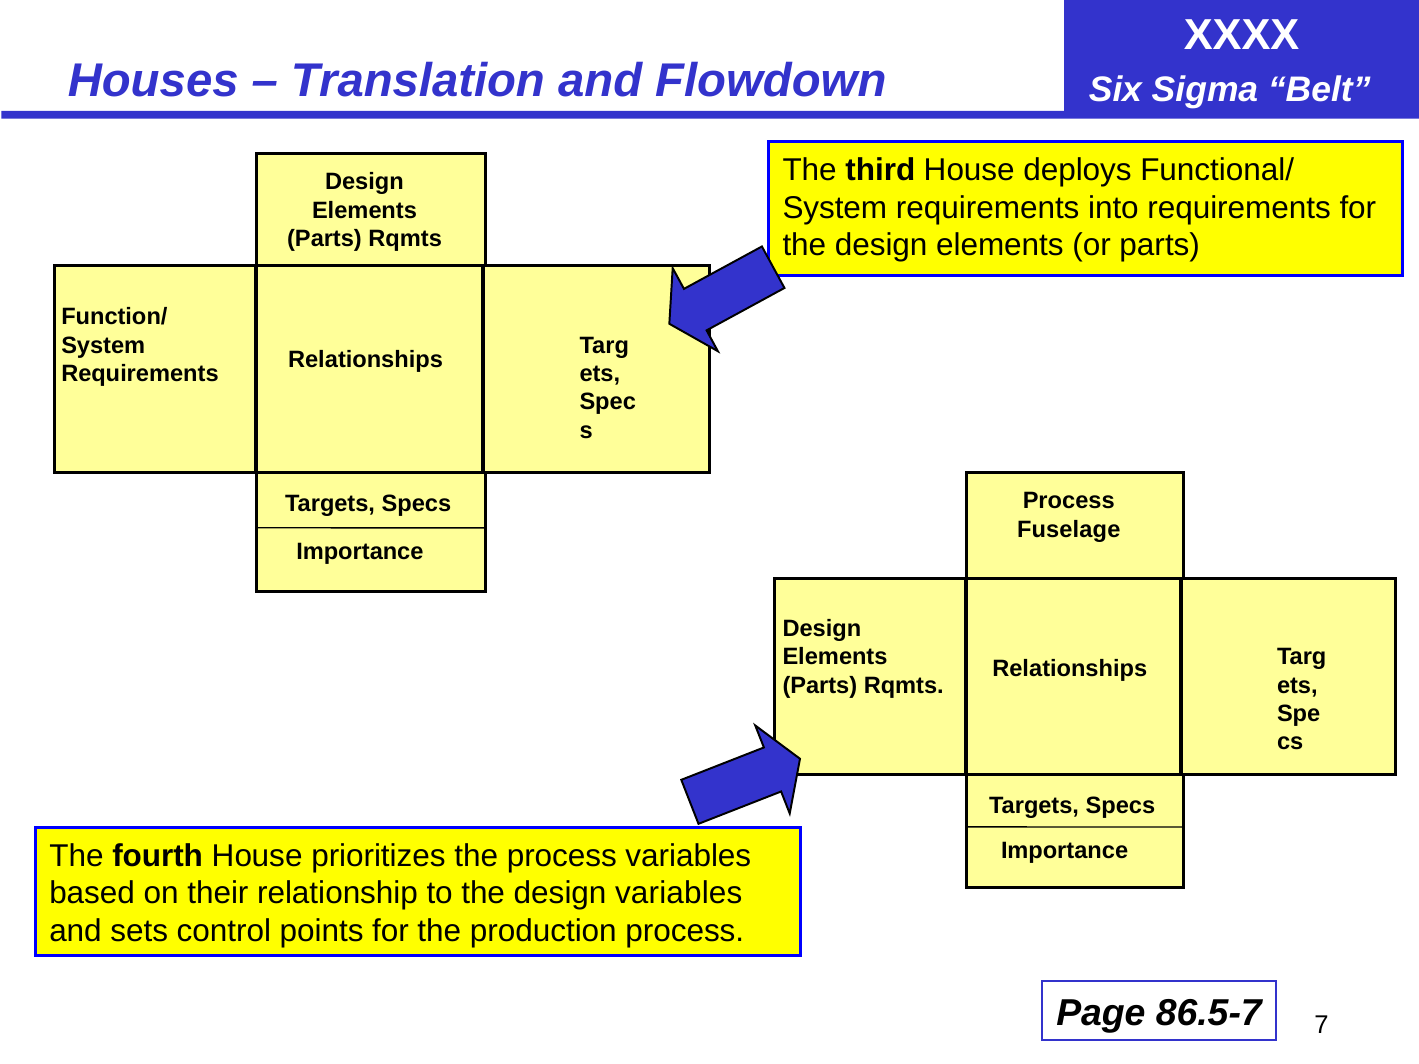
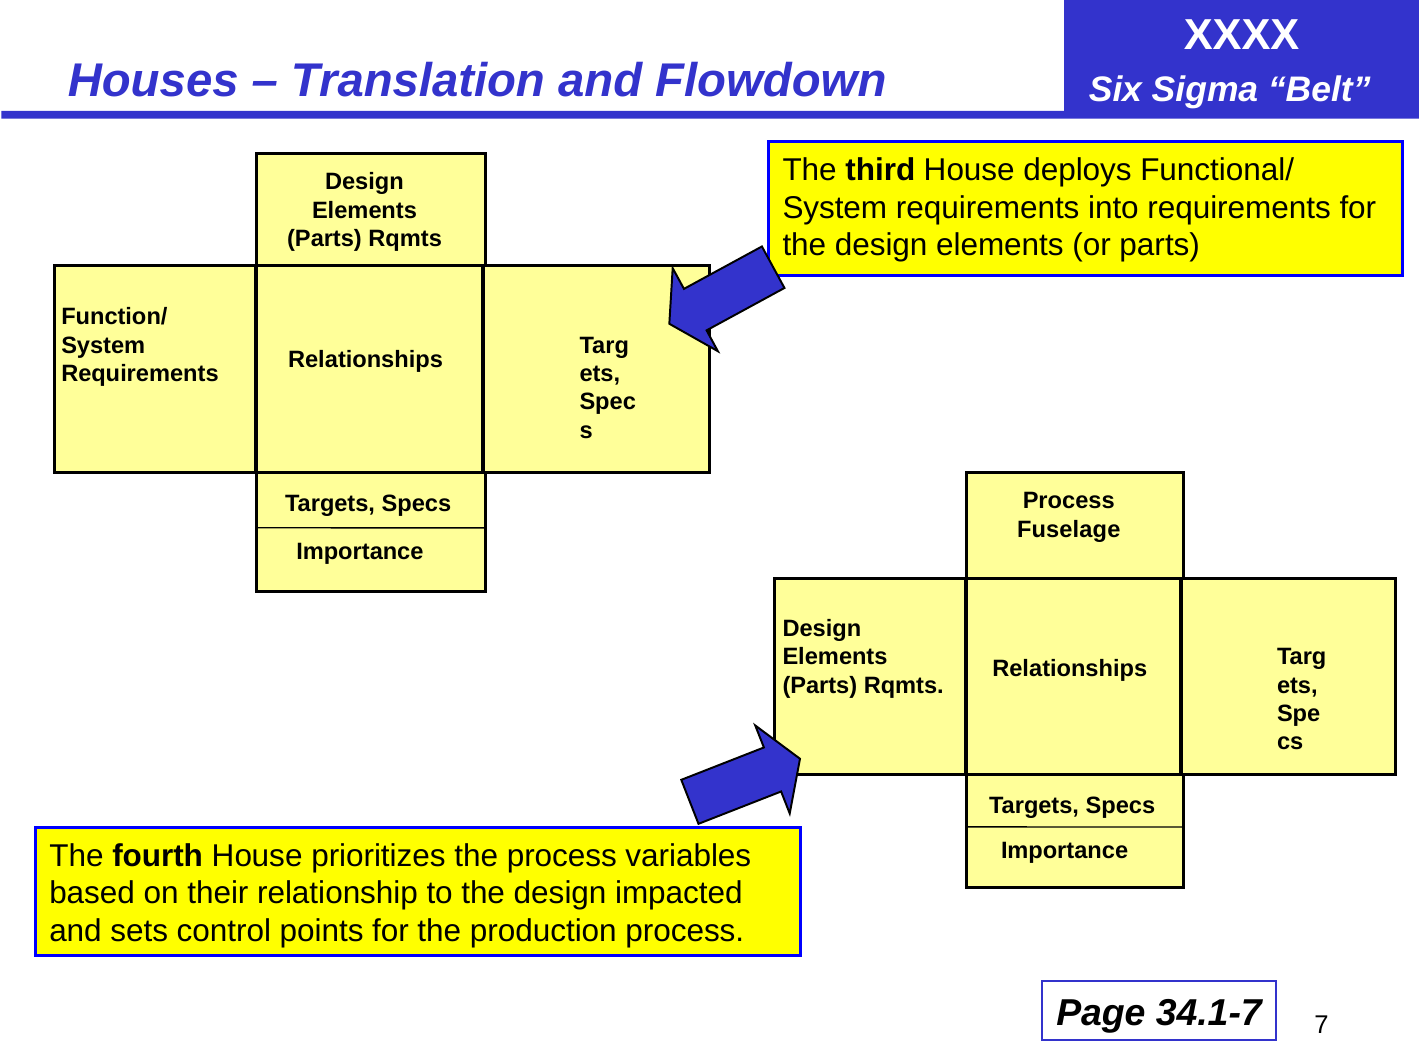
design variables: variables -> impacted (679, 894)
86.5-7: 86.5-7 -> 34.1-7 (1209, 1013)
